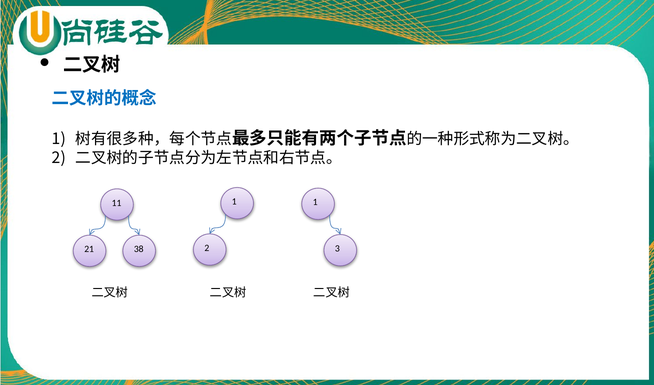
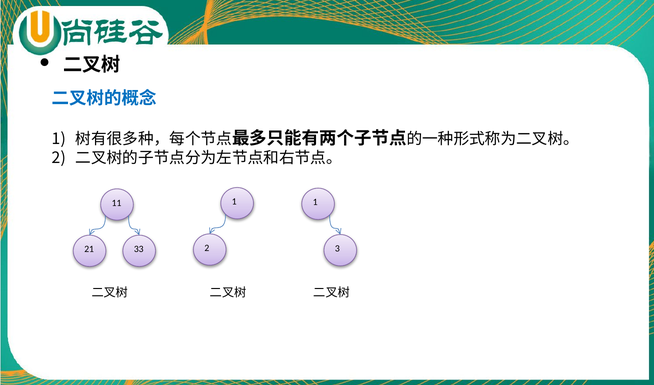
38: 38 -> 33 (139, 249)
